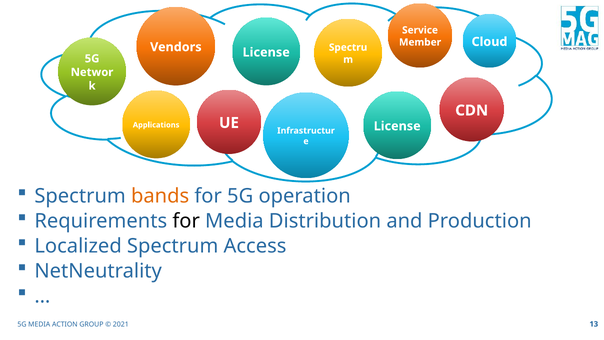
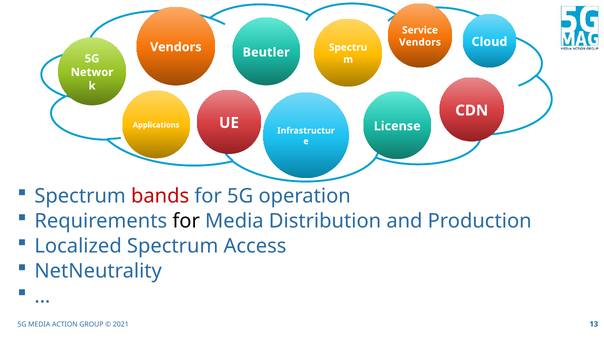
Member: Member -> Vendors (420, 42)
License: License -> Beutler (266, 52)
bands colour: orange -> red (160, 196)
